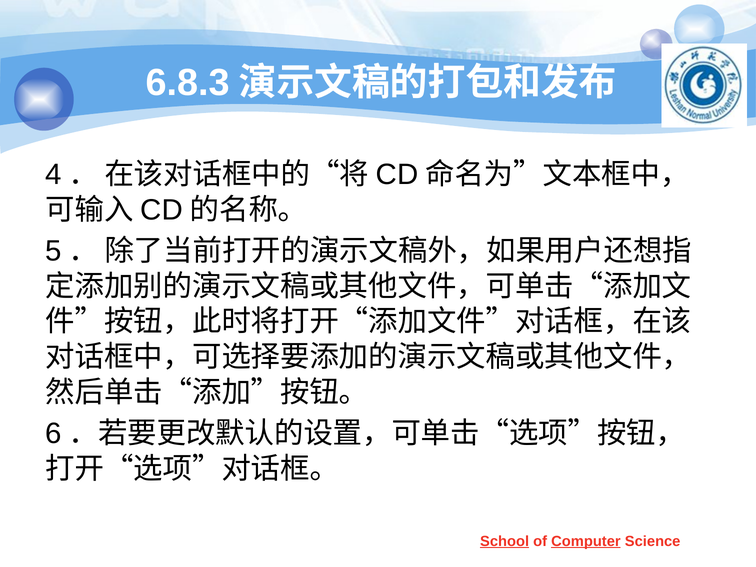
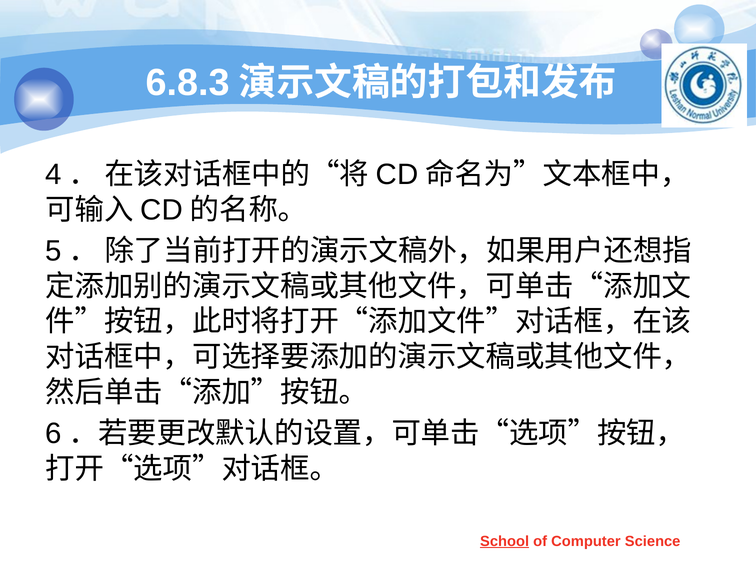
Computer underline: present -> none (586, 541)
